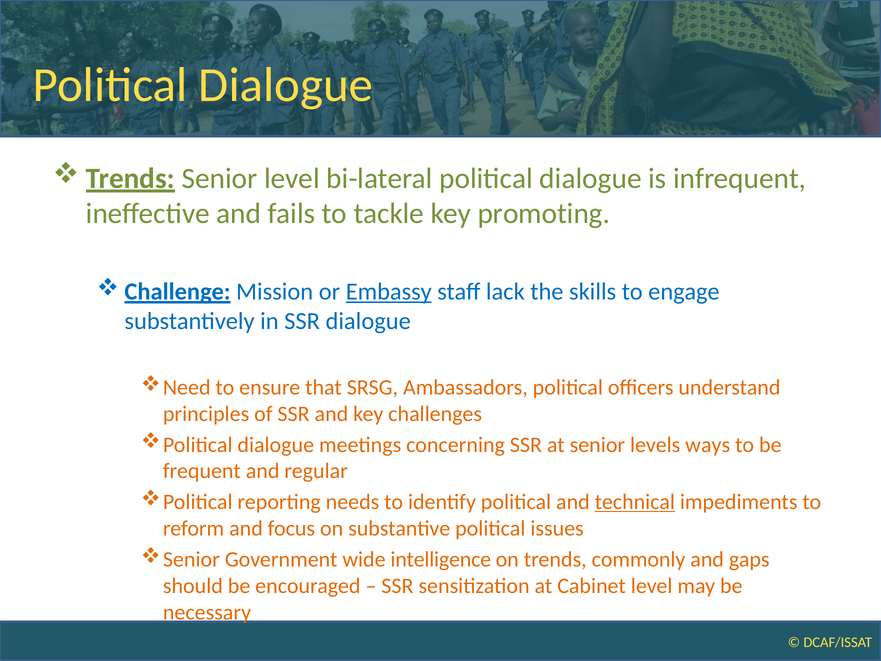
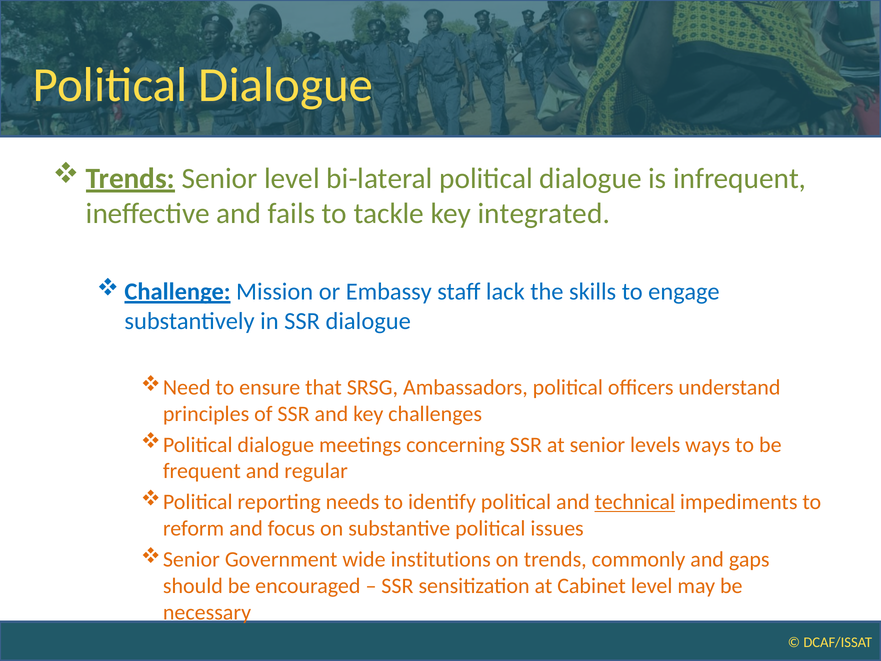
promoting: promoting -> integrated (544, 214)
Embassy underline: present -> none (389, 291)
intelligence: intelligence -> institutions (441, 559)
